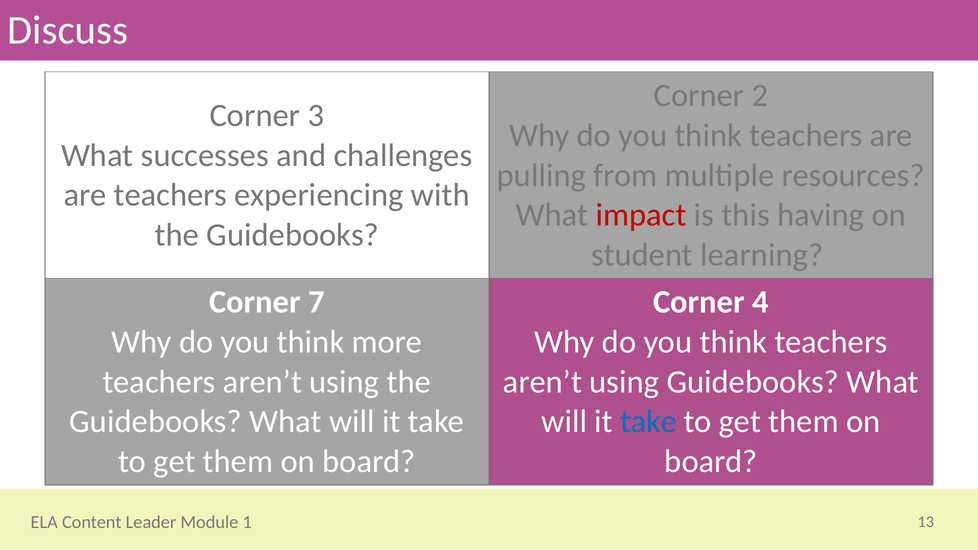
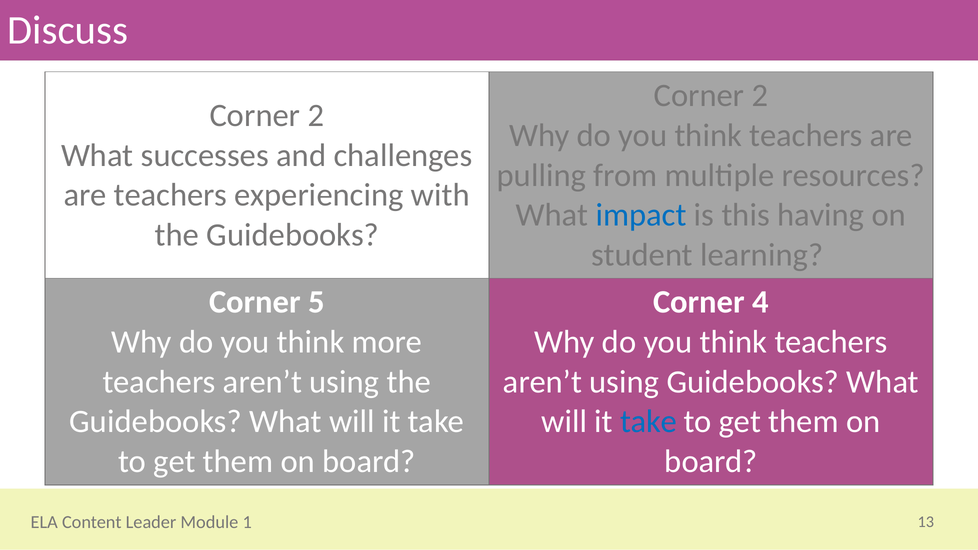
3: 3 -> 2 (316, 116)
impact colour: red -> blue (641, 215)
7: 7 -> 5 (316, 302)
